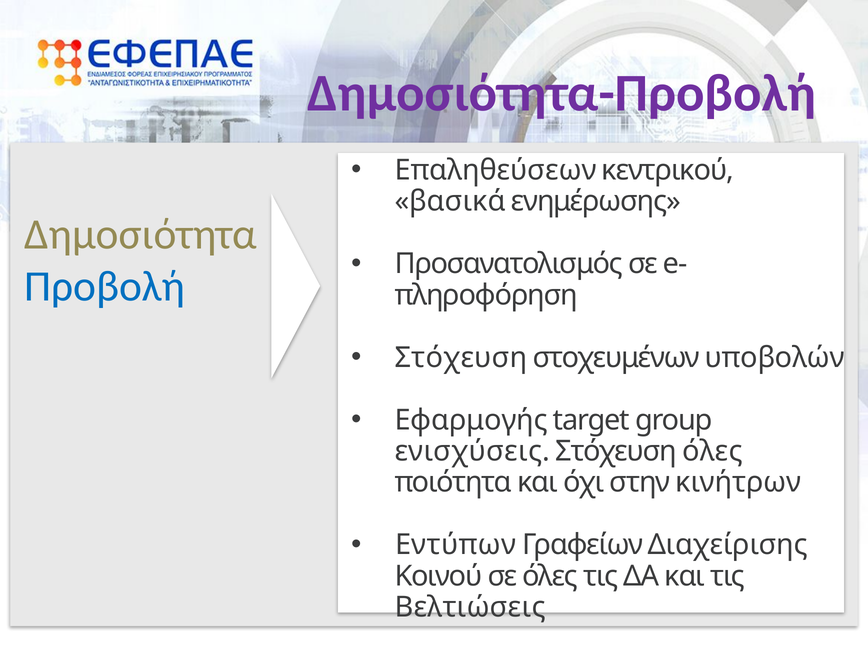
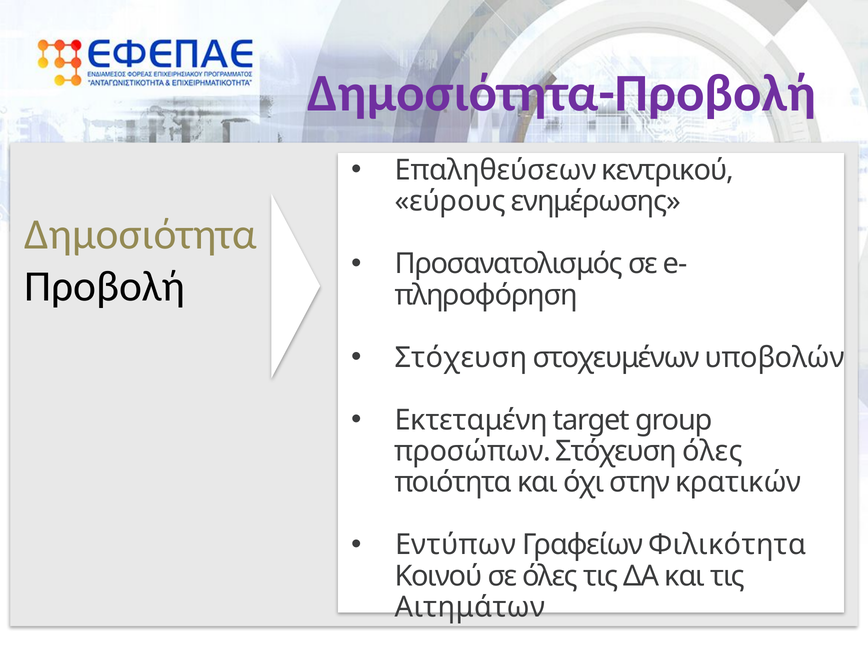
βασικά: βασικά -> εύρους (450, 201)
Προβολή colour: blue -> black (105, 286)
Εφαρμογής: Εφαρμογής -> Εκτεταμένη (471, 420)
ενισχύσεις: ενισχύσεις -> προσώπων (473, 451)
κινήτρων: κινήτρων -> κρατικών (738, 482)
Διαχείρισης: Διαχείρισης -> Φιλικότητα (727, 545)
Βελτιώσεις: Βελτιώσεις -> Αιτημάτων (470, 607)
